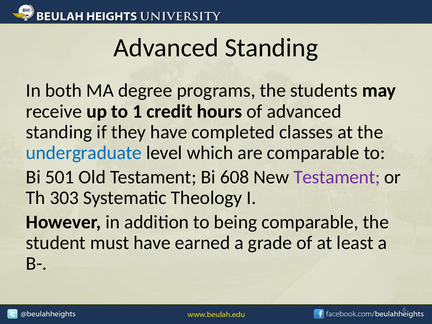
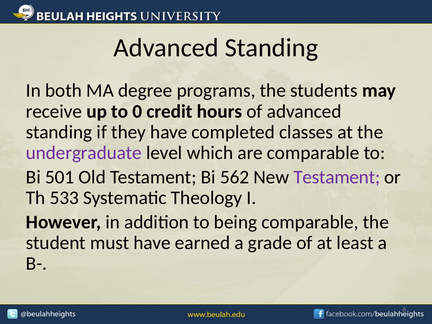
1: 1 -> 0 (137, 111)
undergraduate colour: blue -> purple (84, 153)
608: 608 -> 562 (235, 177)
303: 303 -> 533 (64, 198)
